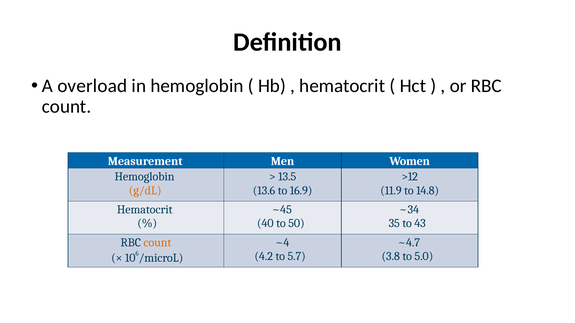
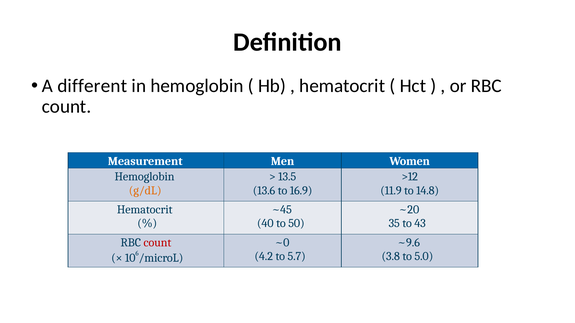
overload: overload -> different (92, 86)
~34: ~34 -> ~20 (409, 210)
count colour: orange -> red (157, 243)
~4: ~4 -> ~0 (282, 243)
~4.7: ~4.7 -> ~9.6 (409, 243)
